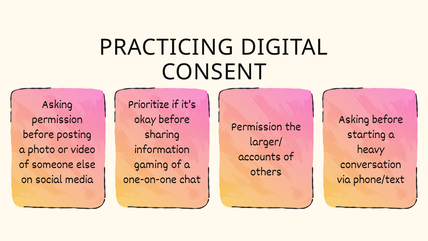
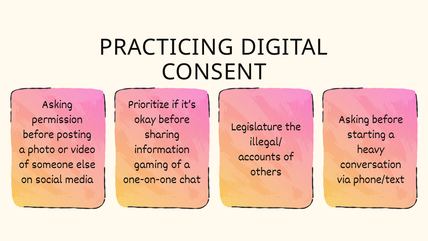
Permission: Permission -> Legislature (257, 126)
larger/: larger/ -> illegal/ (266, 141)
